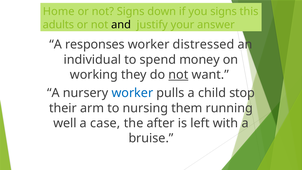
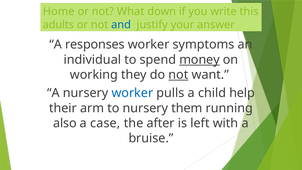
not Signs: Signs -> What (131, 11)
you signs: signs -> write (223, 11)
and colour: black -> blue (121, 25)
distressed: distressed -> symptoms (204, 45)
money underline: none -> present (199, 60)
stop: stop -> help (242, 93)
to nursing: nursing -> nursery (145, 108)
well: well -> also (65, 123)
